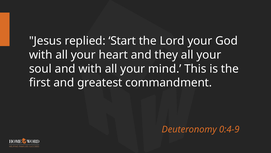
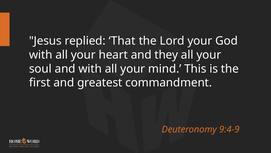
Start: Start -> That (122, 41)
0:4-9: 0:4-9 -> 9:4-9 (229, 129)
